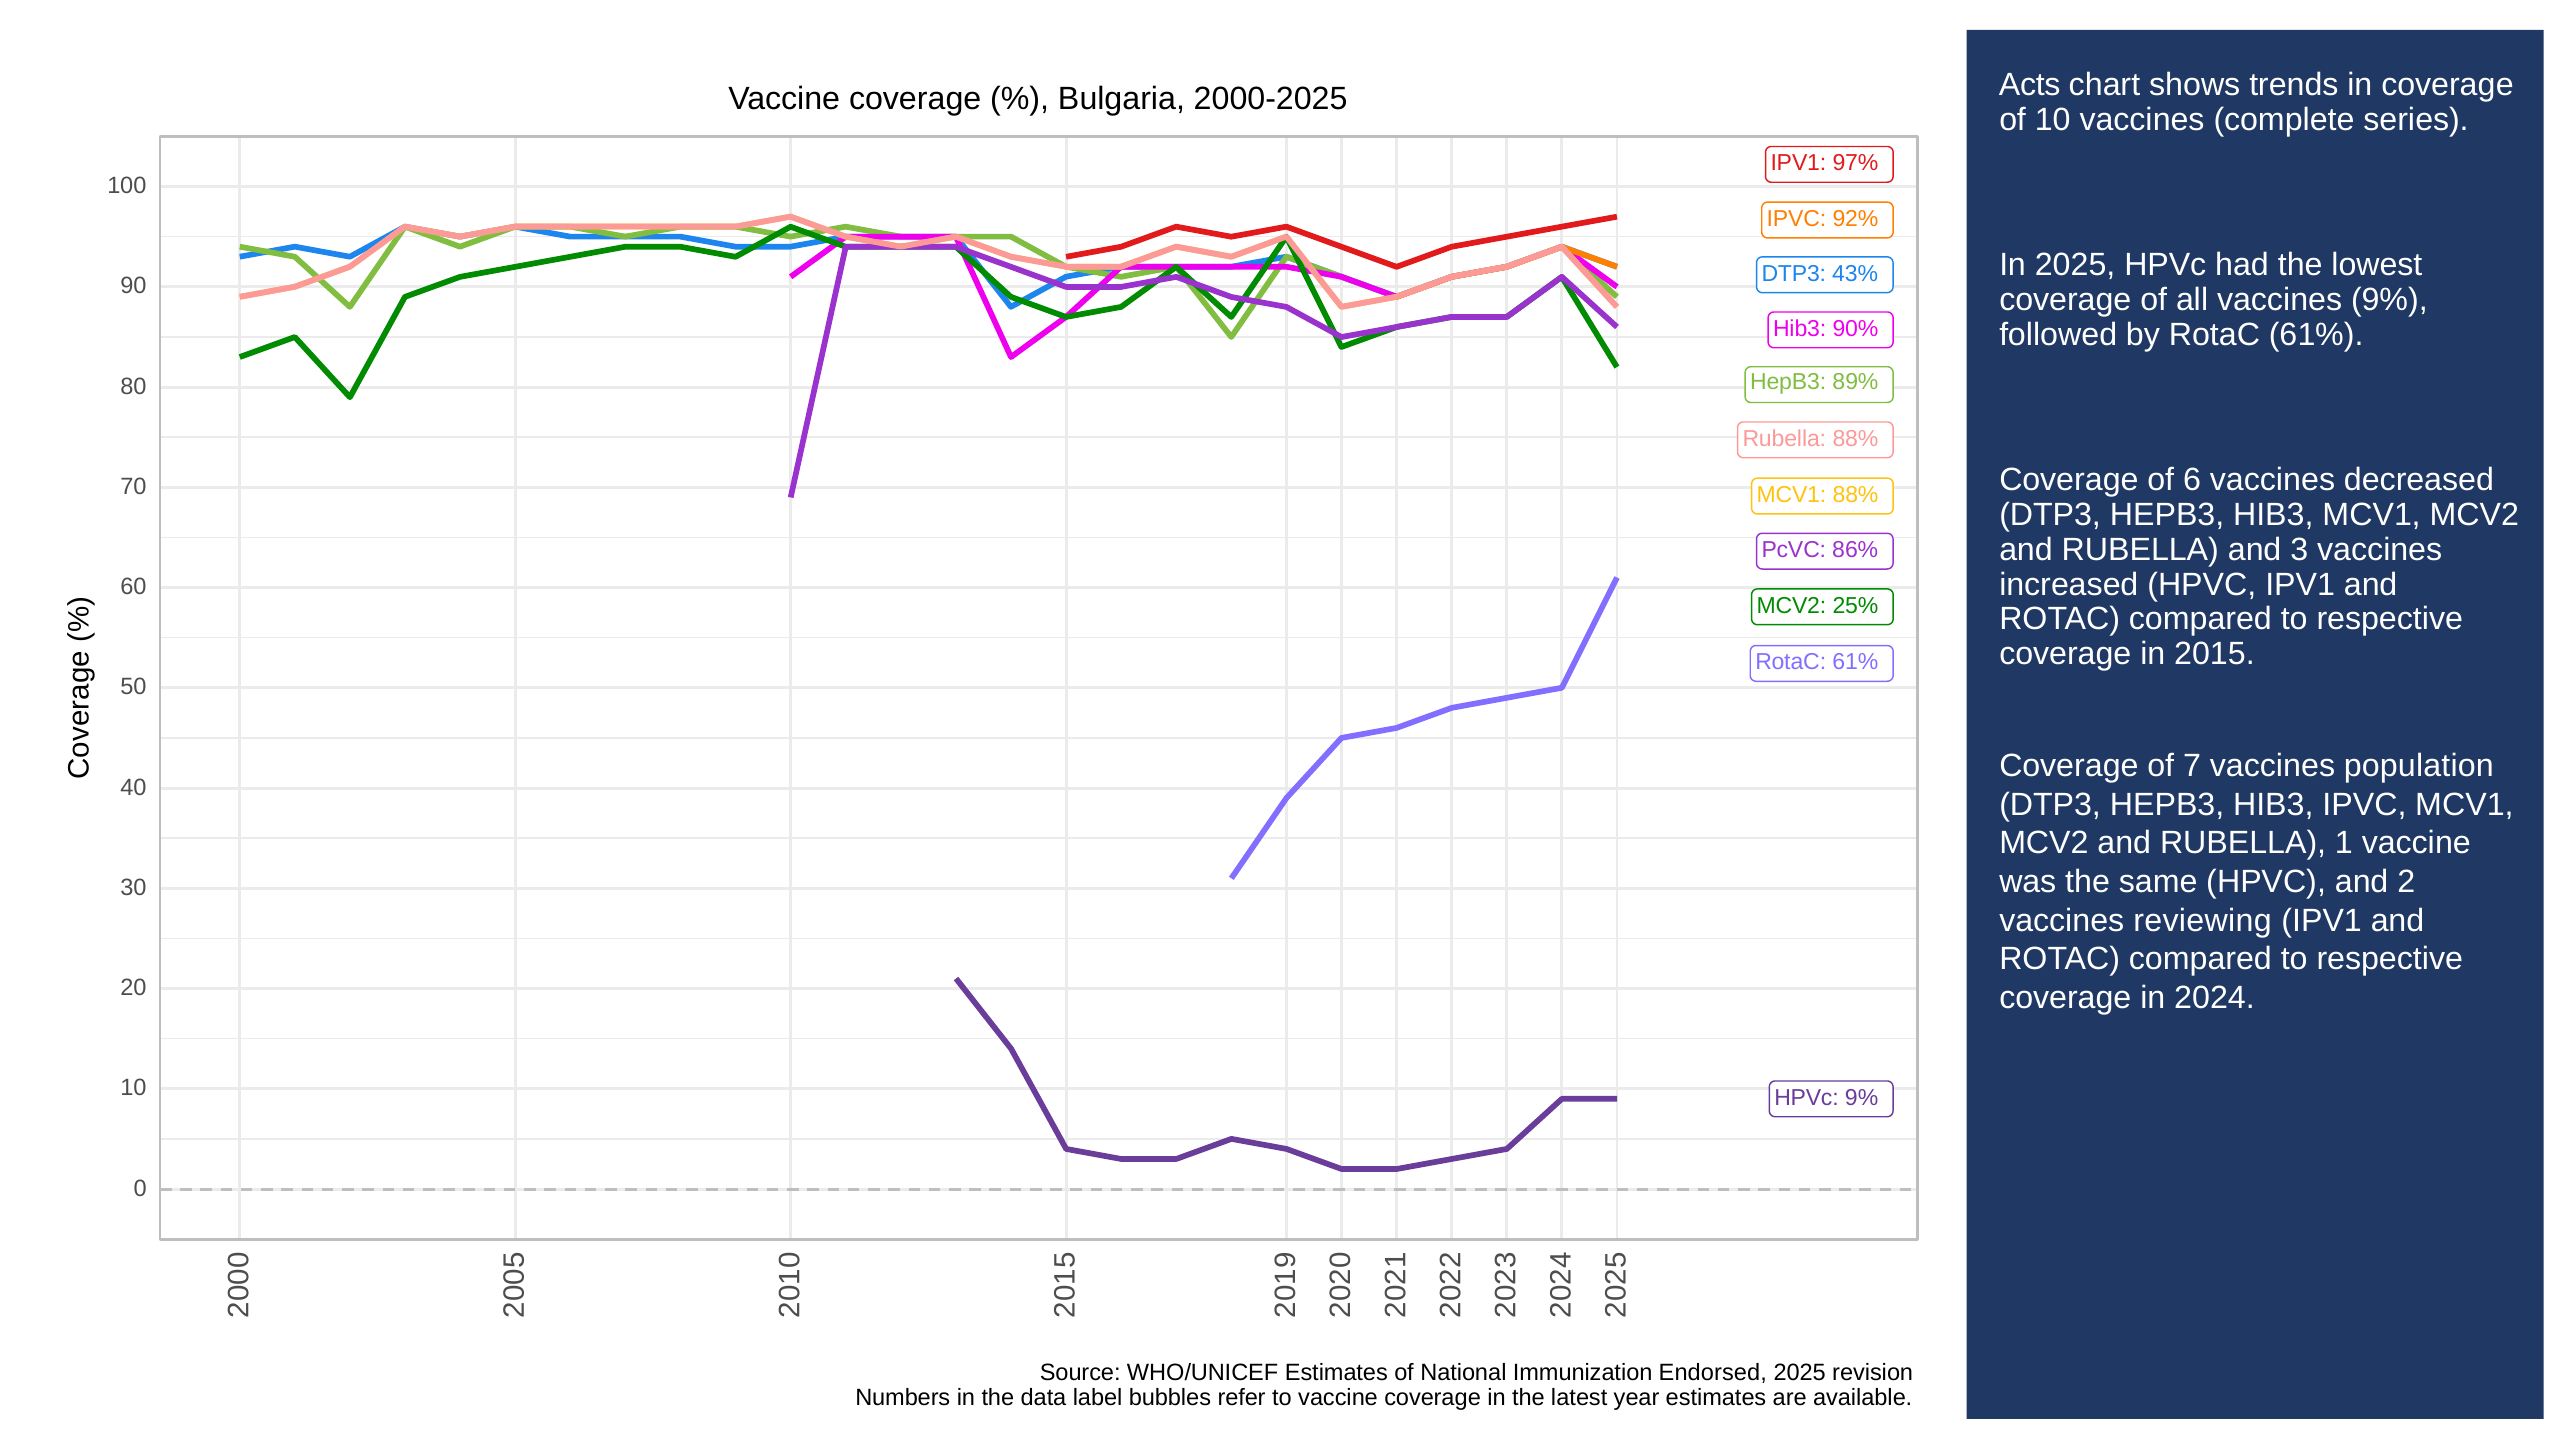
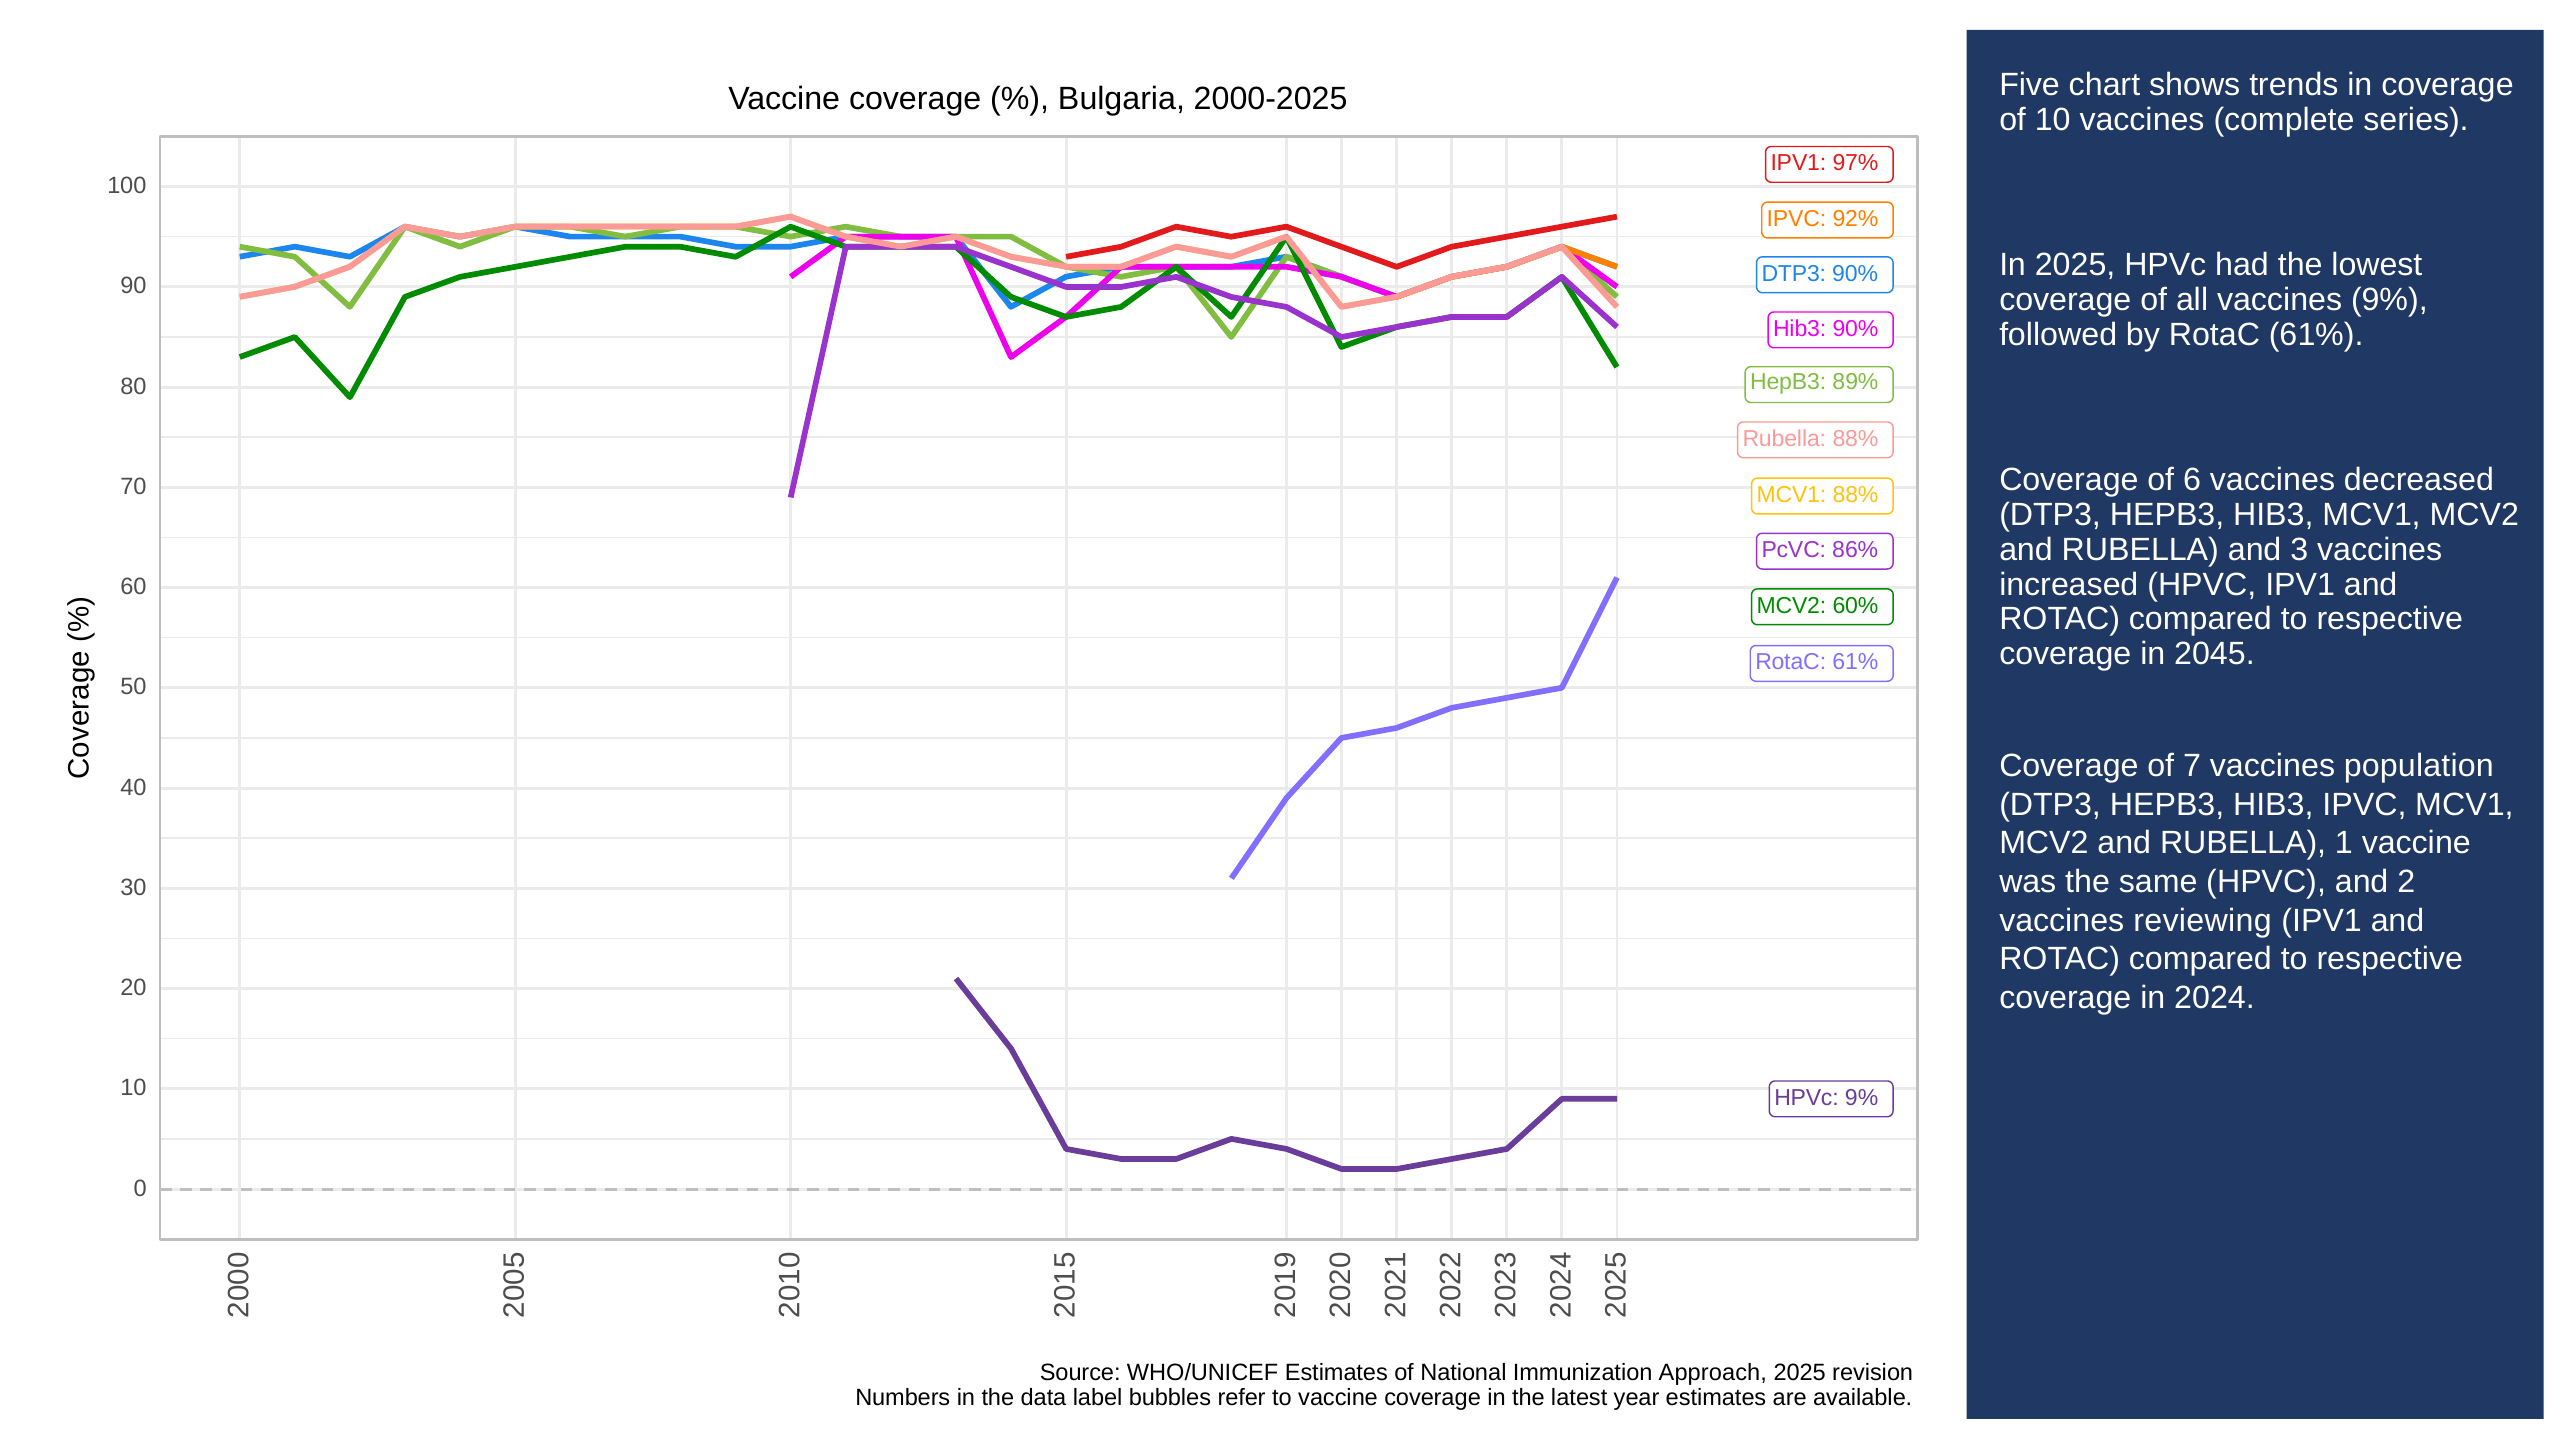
Acts: Acts -> Five (2030, 85)
DTP3 43%: 43% -> 90% (1855, 274)
25%: 25% -> 60% (1855, 606)
2015: 2015 -> 2045 (2214, 654)
Endorsed: Endorsed -> Approach (1713, 1373)
